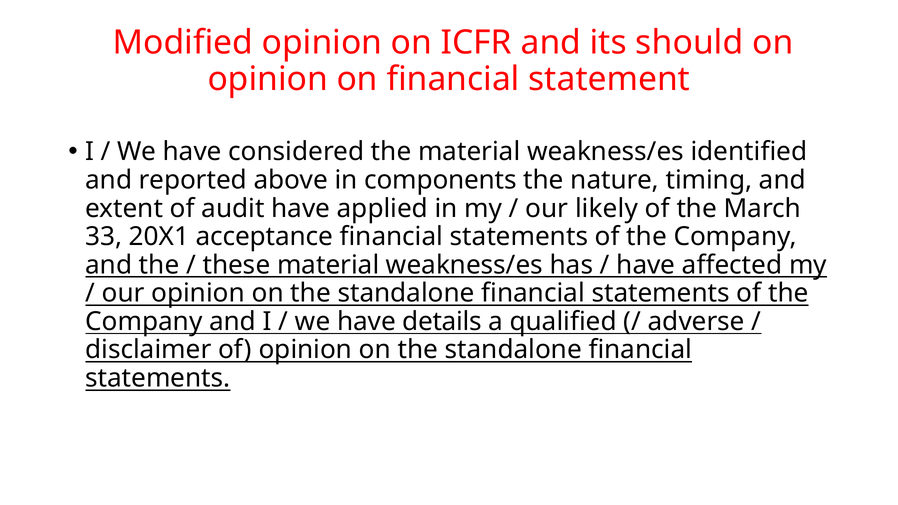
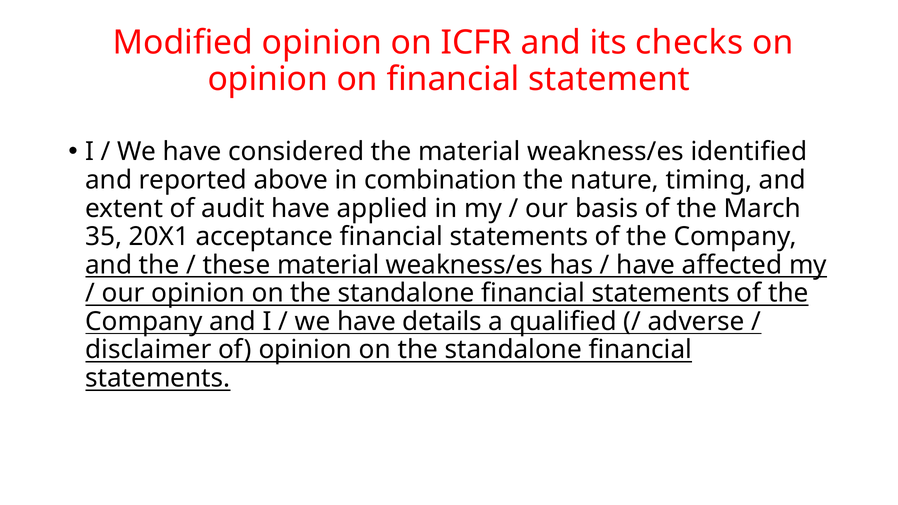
should: should -> checks (689, 43)
components: components -> combination (440, 180)
likely: likely -> basis (607, 208)
33: 33 -> 35 (104, 237)
